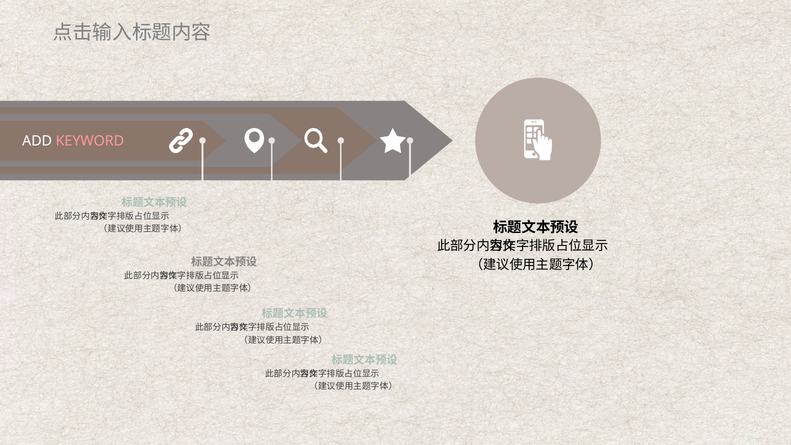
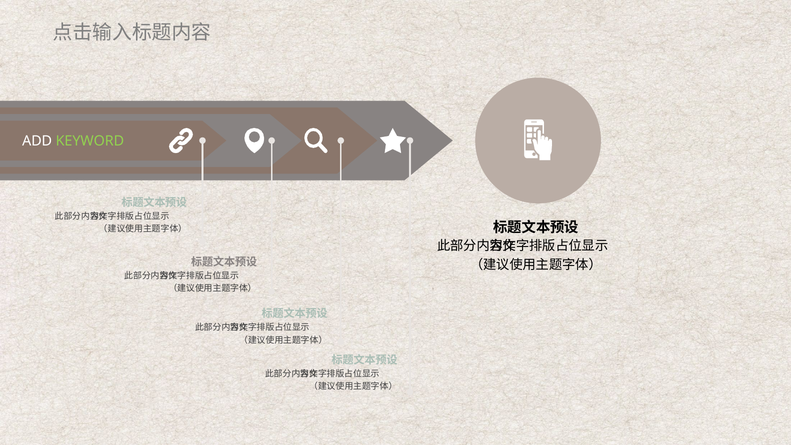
KEYWORD colour: pink -> light green (90, 141)
